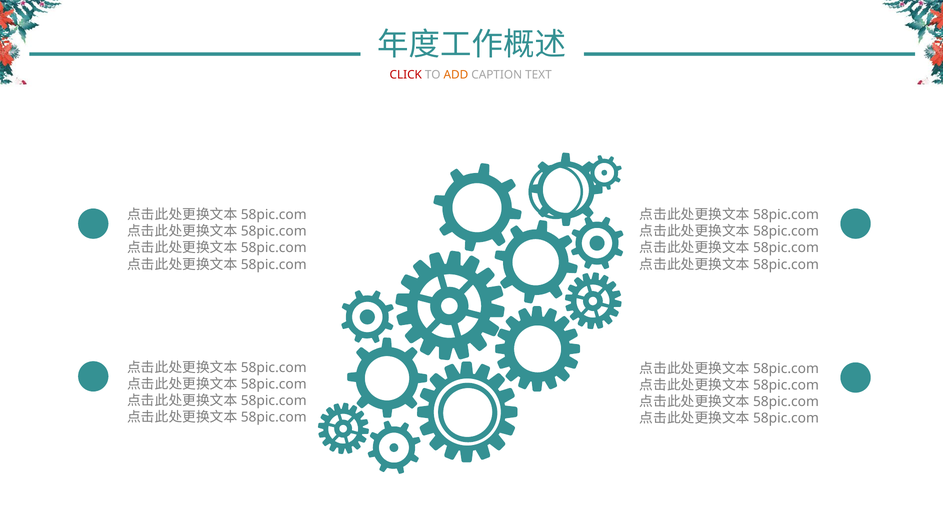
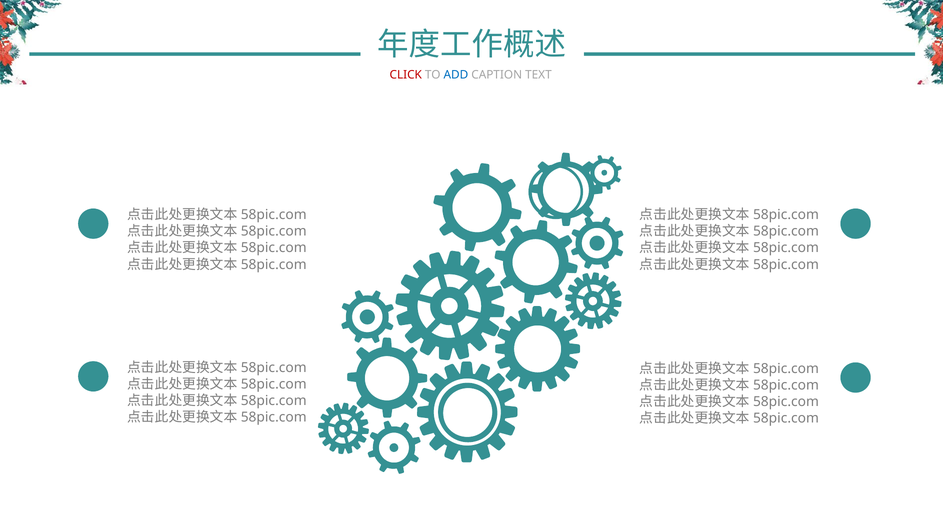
ADD colour: orange -> blue (456, 75)
